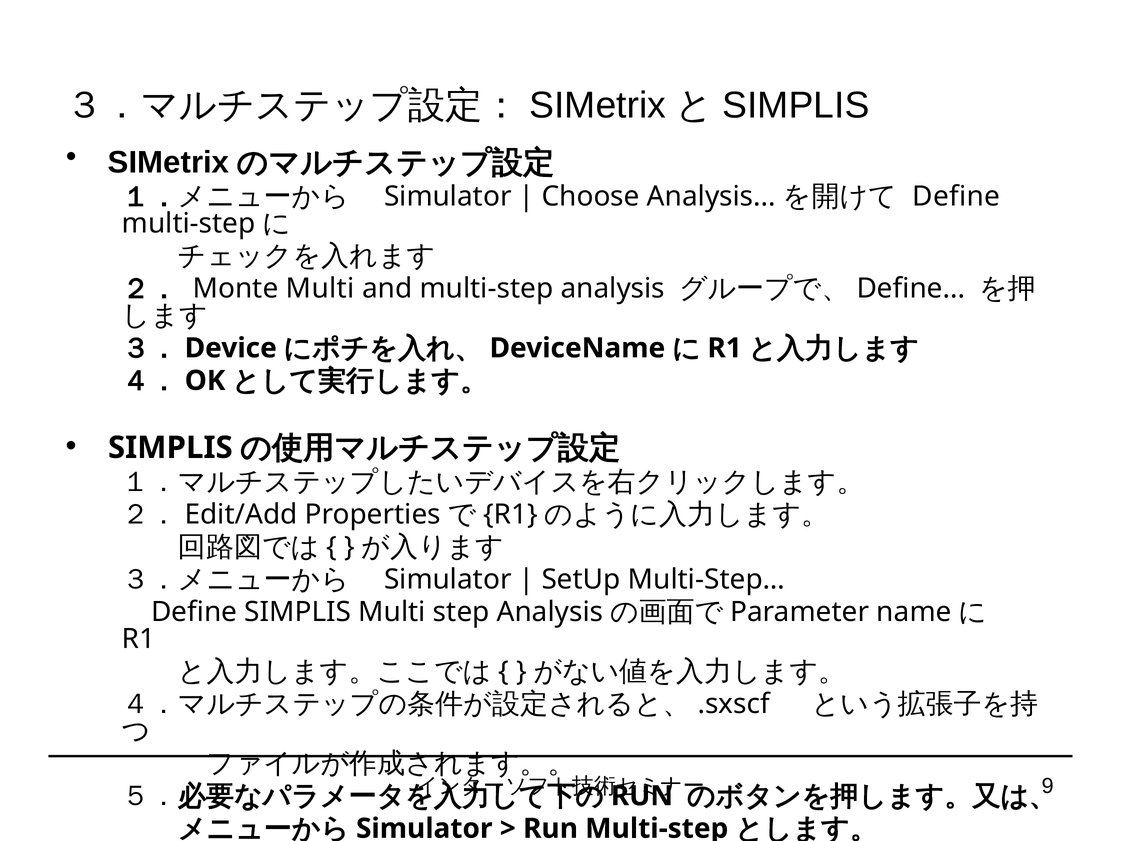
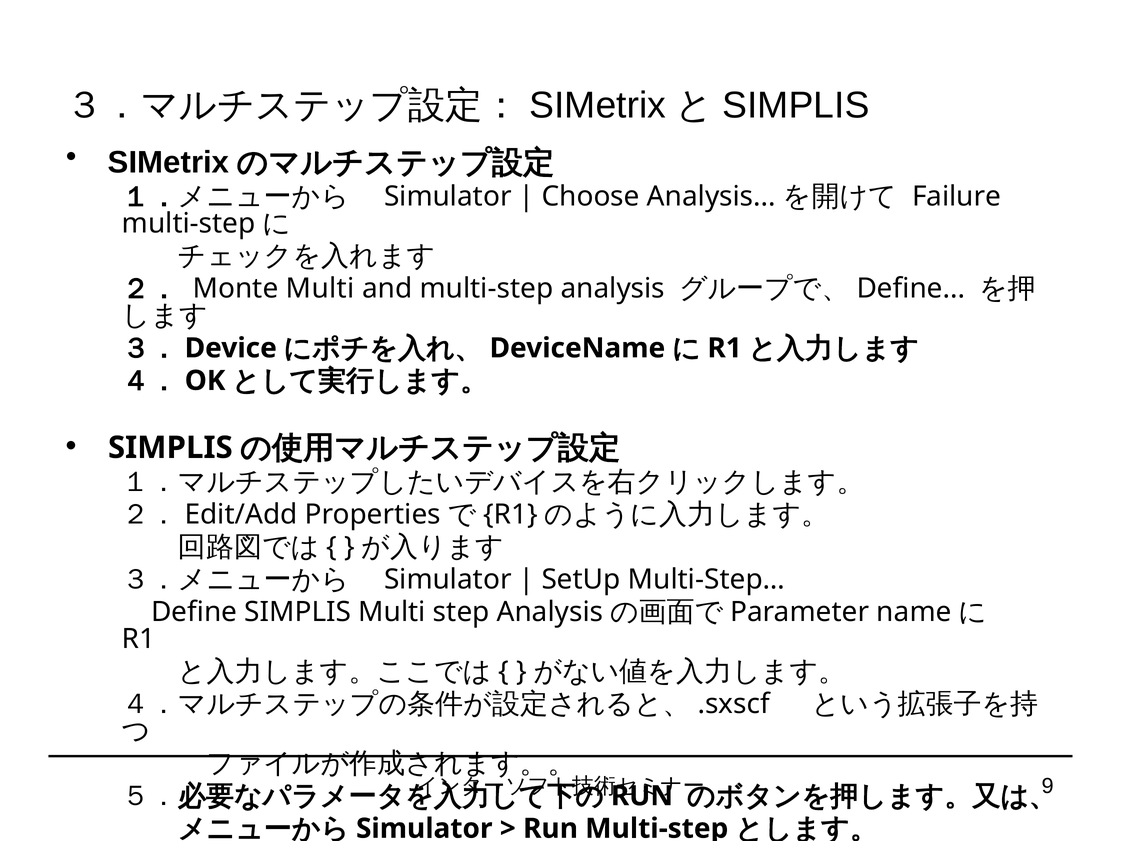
Define: Define -> Failure (956, 197)
